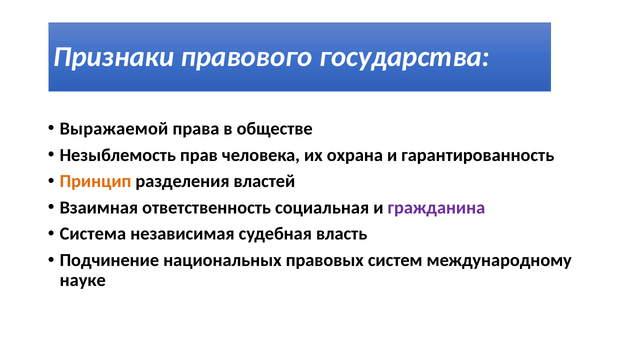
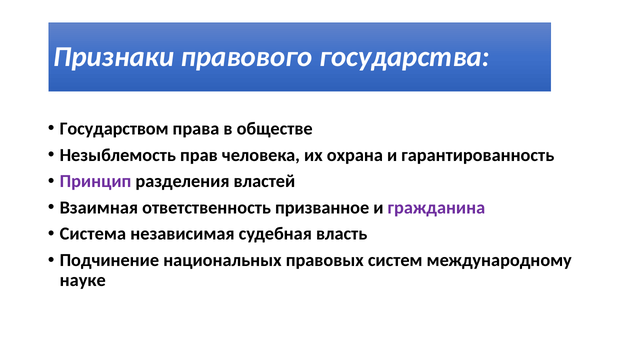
Выражаемой: Выражаемой -> Государством (114, 129)
Принцип colour: orange -> purple (96, 181)
социальная: социальная -> призванное (322, 208)
